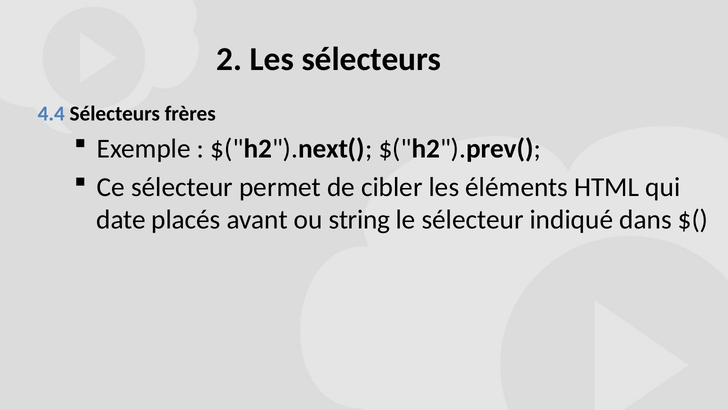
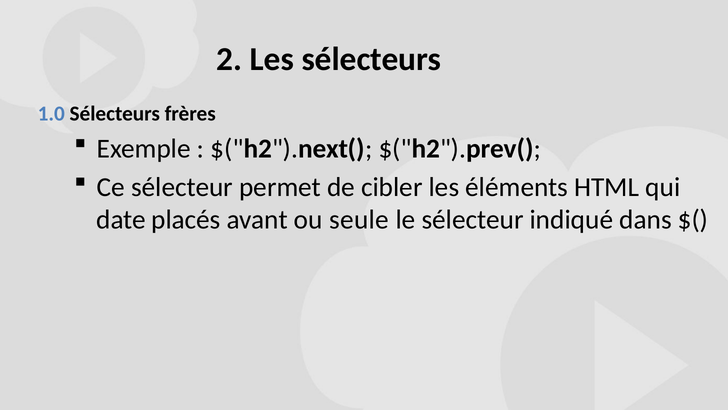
4.4: 4.4 -> 1.0 (51, 114)
string: string -> seule (359, 220)
